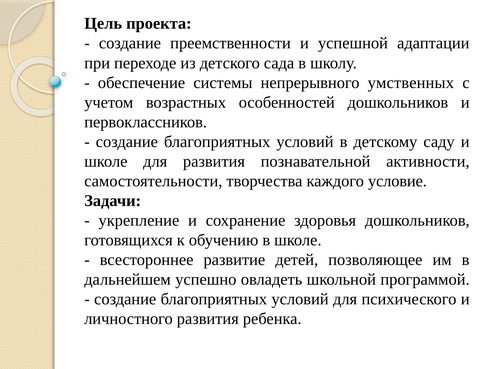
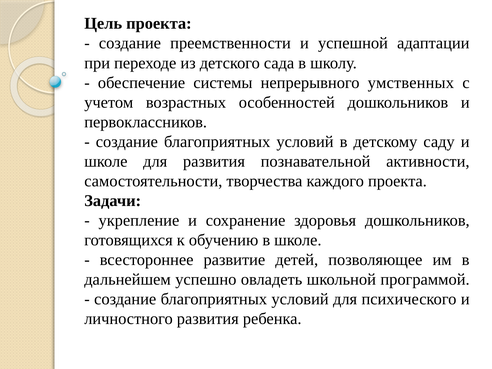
каждого условие: условие -> проекта (397, 181)
